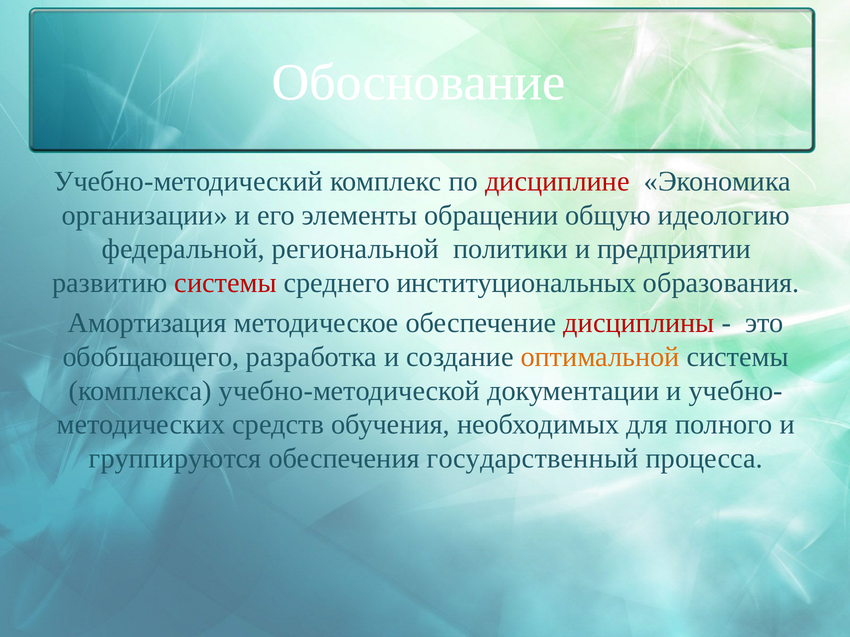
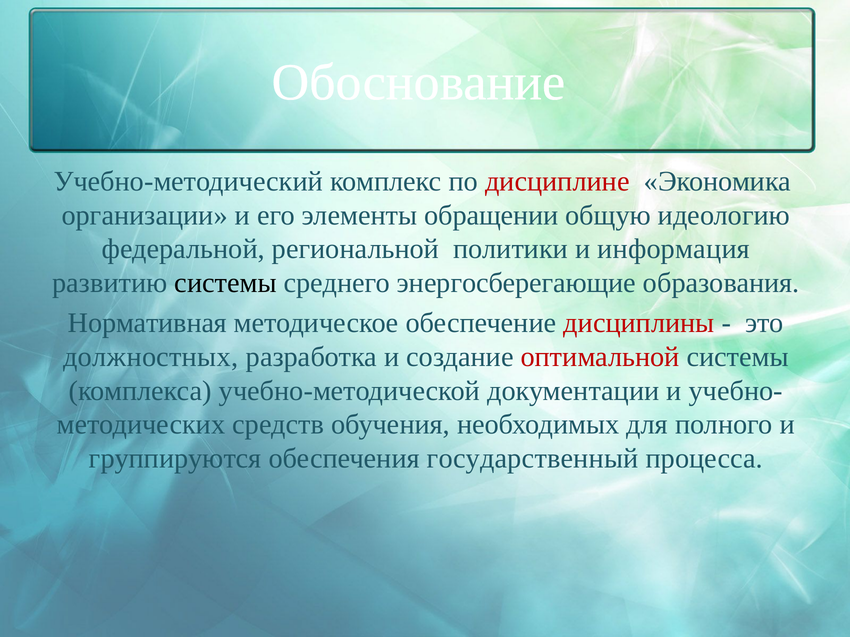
предприятии: предприятии -> информация (674, 249)
системы colour: red -> black (226, 283)
институциональных: институциональных -> энергосберегающие (516, 283)
Амортизация: Амортизация -> Нормативная (147, 323)
обобщающего: обобщающего -> должностных (151, 357)
оптимальной colour: orange -> red (600, 357)
